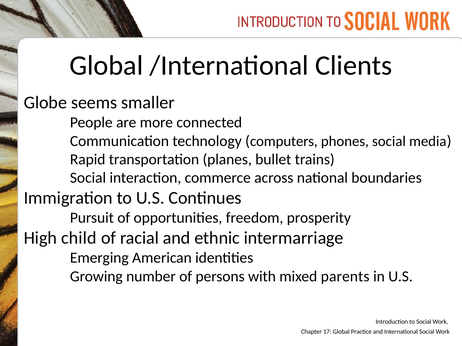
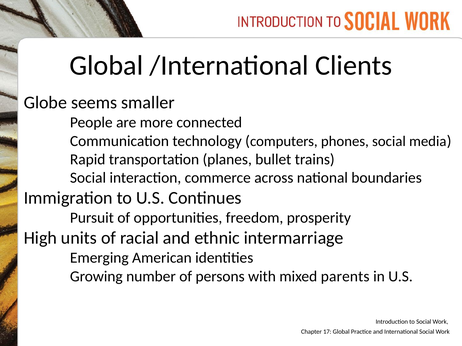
child: child -> units (79, 238)
